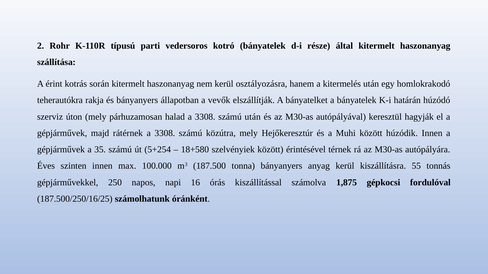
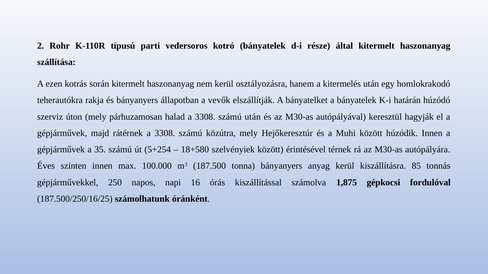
érint: érint -> ezen (54, 84)
55: 55 -> 85 (416, 166)
